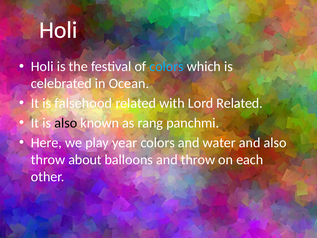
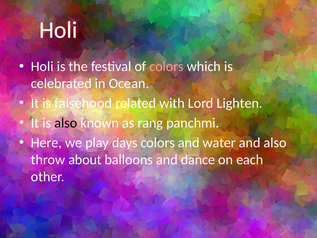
colors colour: light blue -> pink (167, 67)
Lord Related: Related -> Lighten (240, 103)
year: year -> days (125, 143)
and throw: throw -> dance (198, 160)
